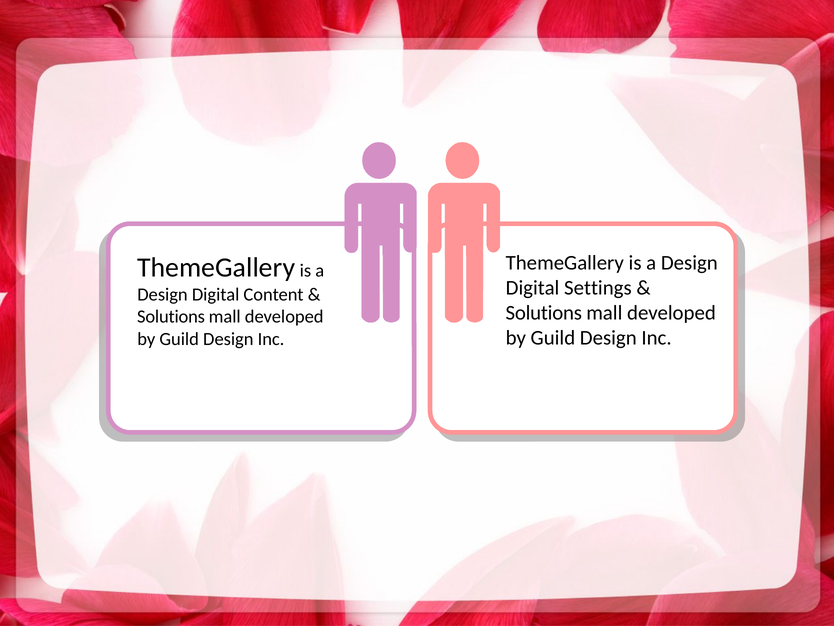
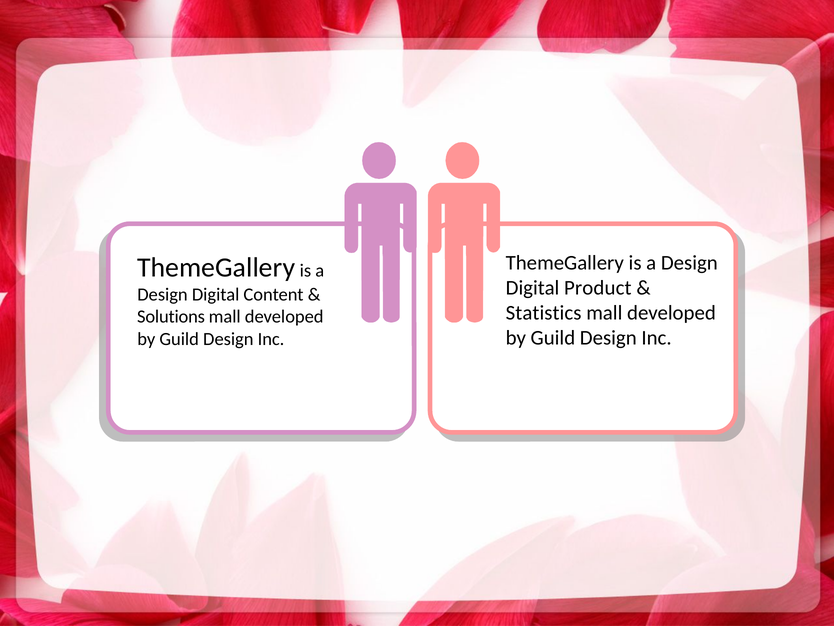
Settings: Settings -> Product (598, 287)
Solutions: Solutions -> Statistics (544, 313)
